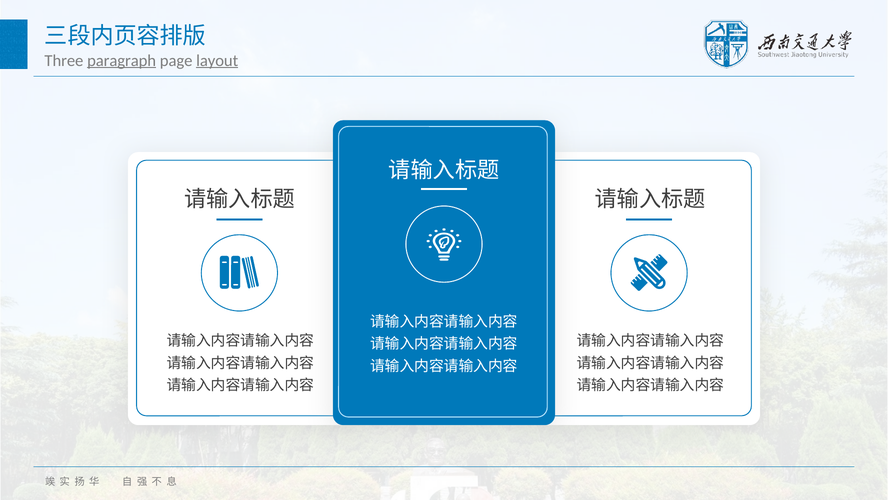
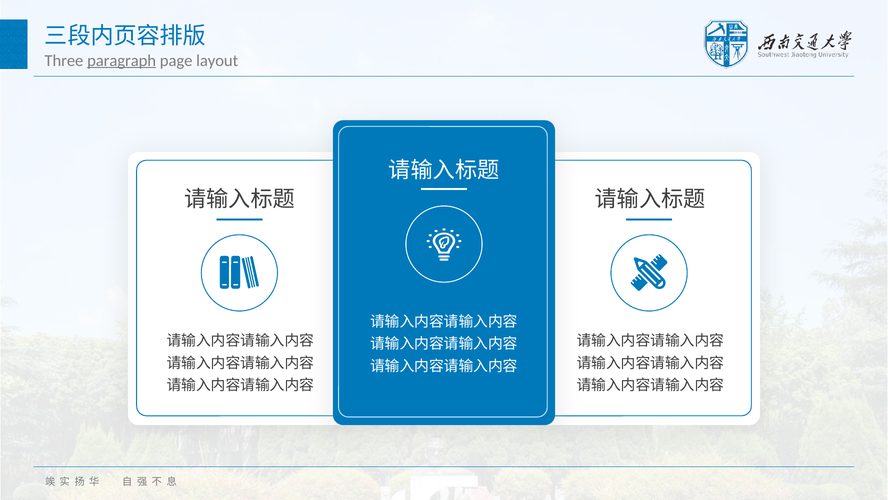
layout underline: present -> none (217, 60)
